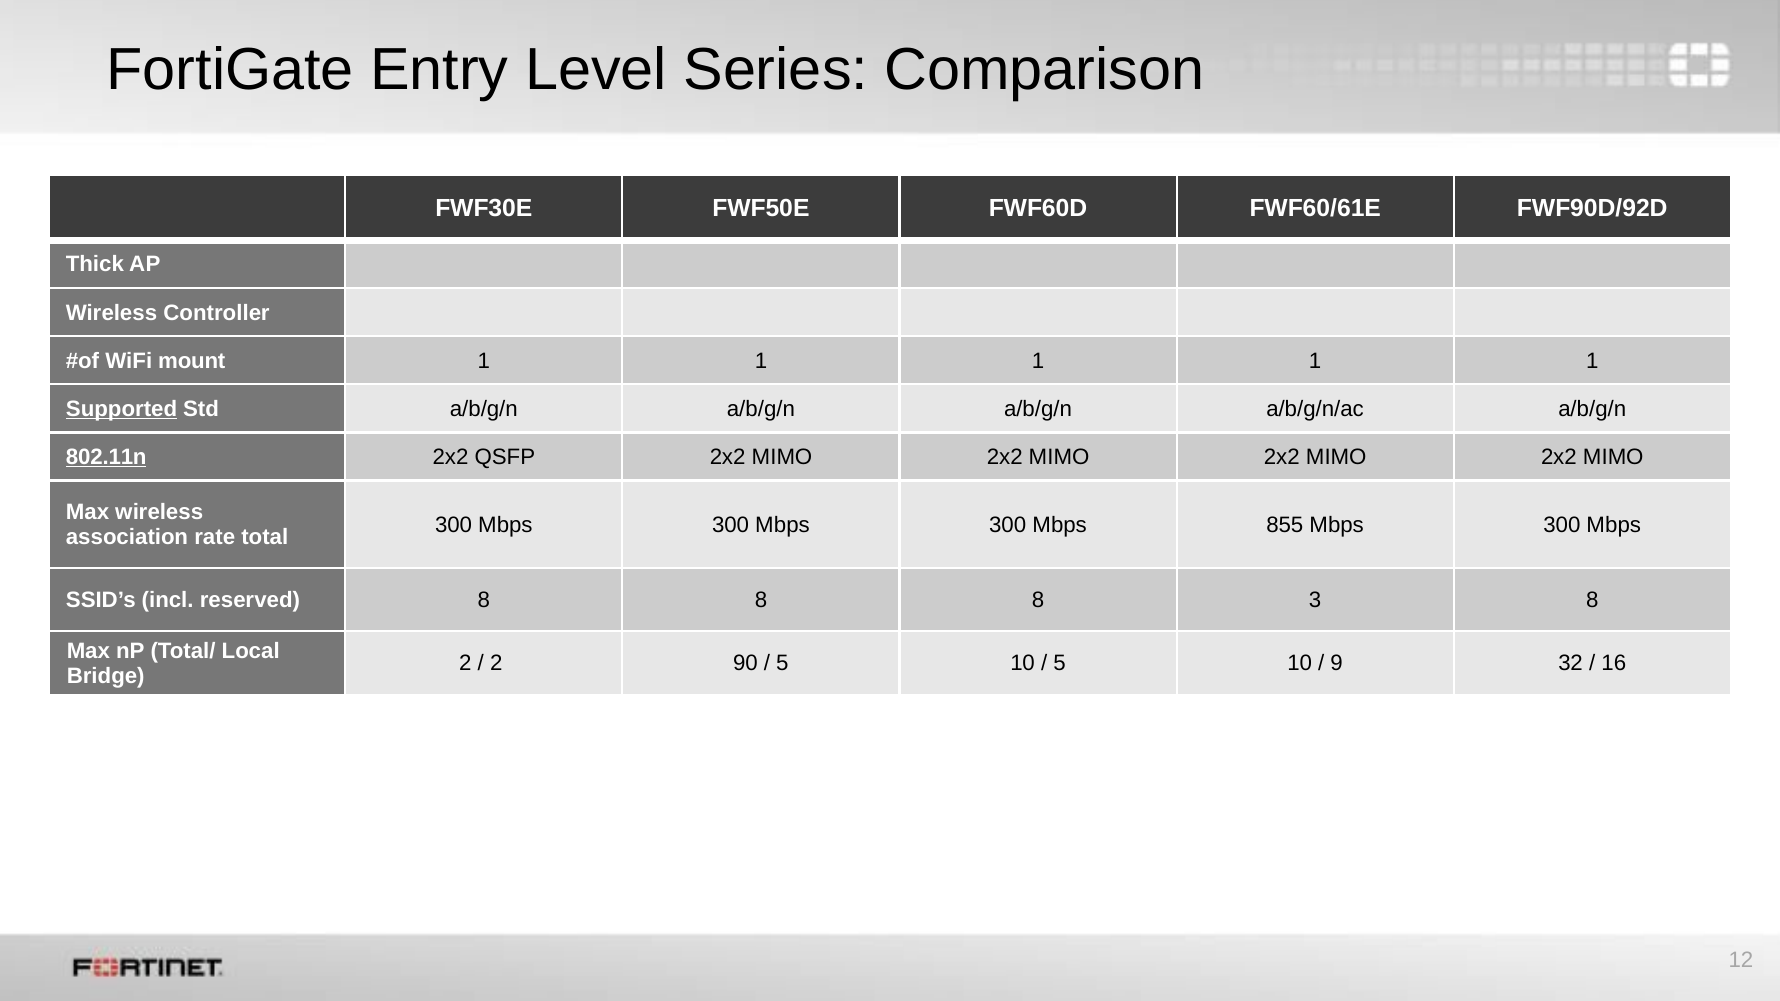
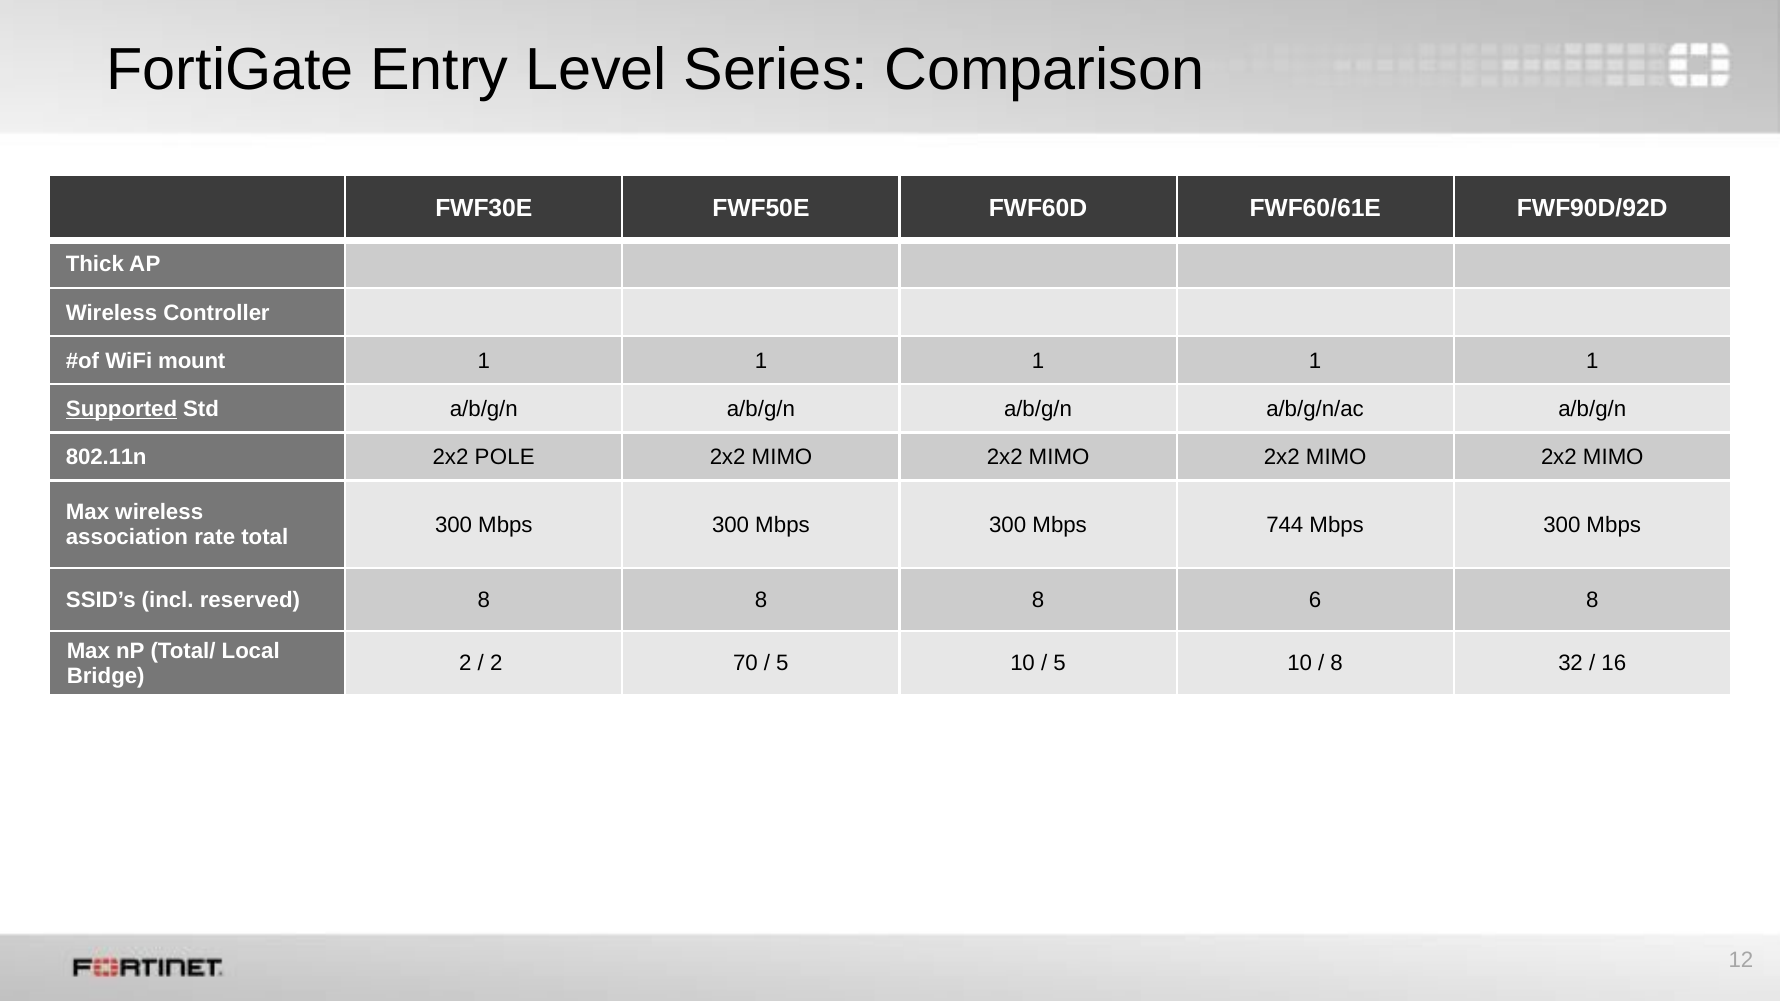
802.11n underline: present -> none (106, 457)
QSFP: QSFP -> POLE (505, 457)
855: 855 -> 744 (1285, 525)
3: 3 -> 6 (1315, 600)
90: 90 -> 70 (746, 664)
9: 9 -> 8 (1337, 664)
